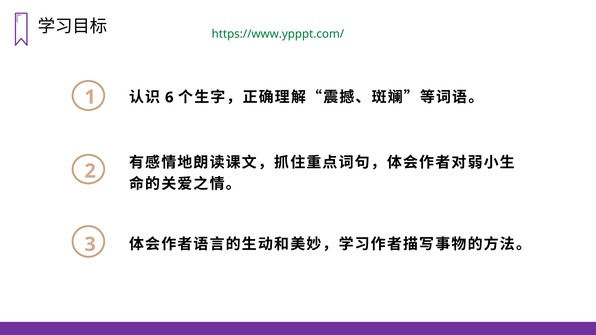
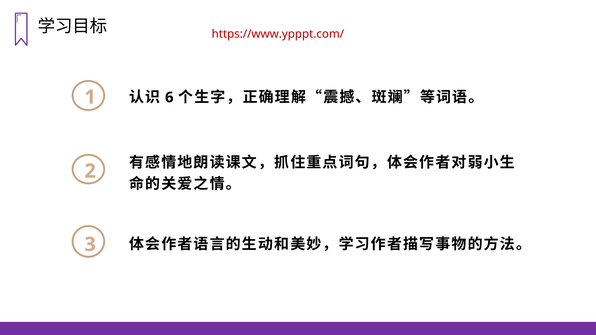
https://www.ypppt.com/ colour: green -> red (278, 34)
